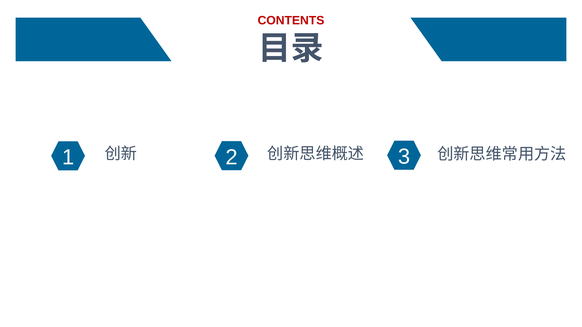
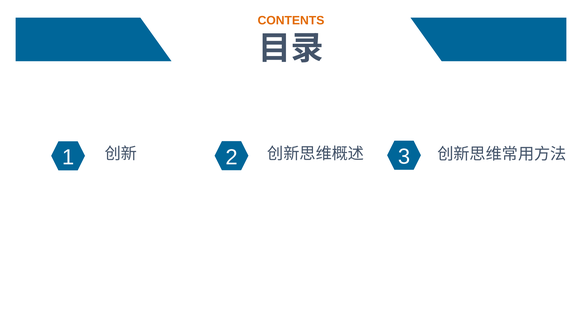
CONTENTS colour: red -> orange (291, 20)
